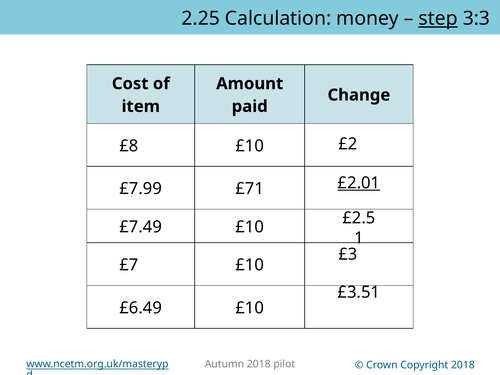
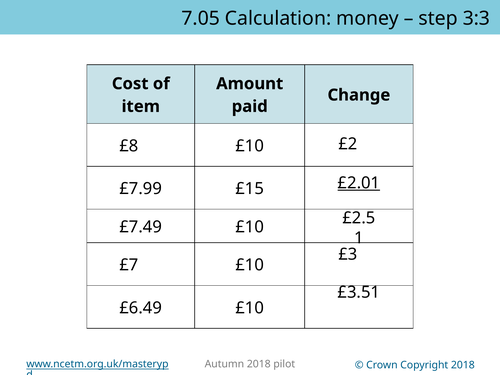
2.25: 2.25 -> 7.05 (201, 19)
step underline: present -> none (438, 19)
£71: £71 -> £15 (250, 189)
